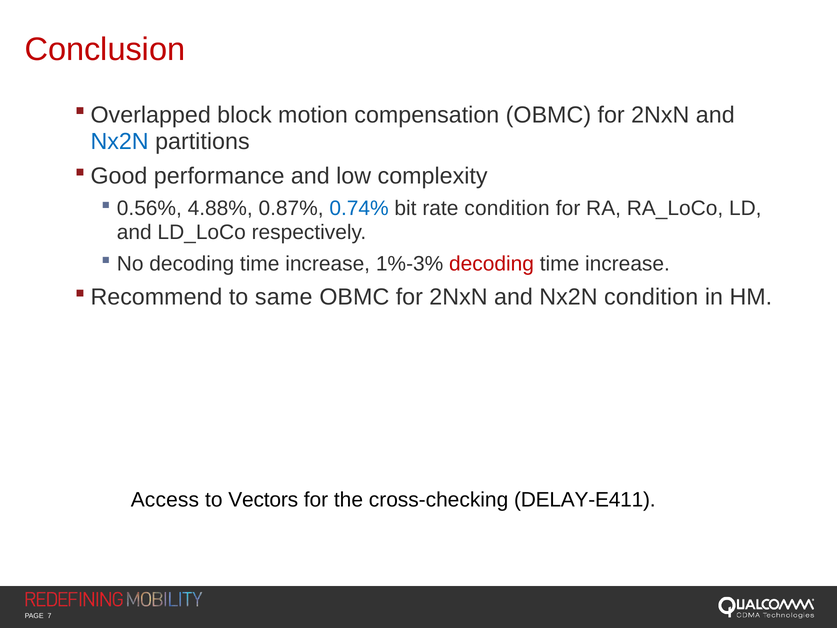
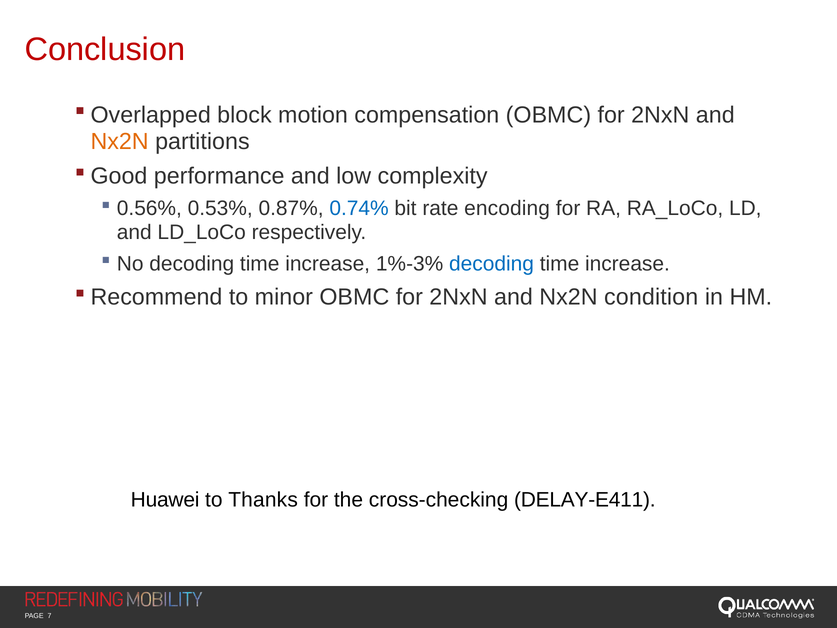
Nx2N colour: blue -> orange (120, 141)
4.88%: 4.88% -> 0.53% (220, 209)
rate condition: condition -> encoding (507, 209)
decoding colour: red -> blue (491, 264)
same: same -> minor (284, 297)
Access: Access -> Huawei (165, 500)
Vectors: Vectors -> Thanks (263, 500)
